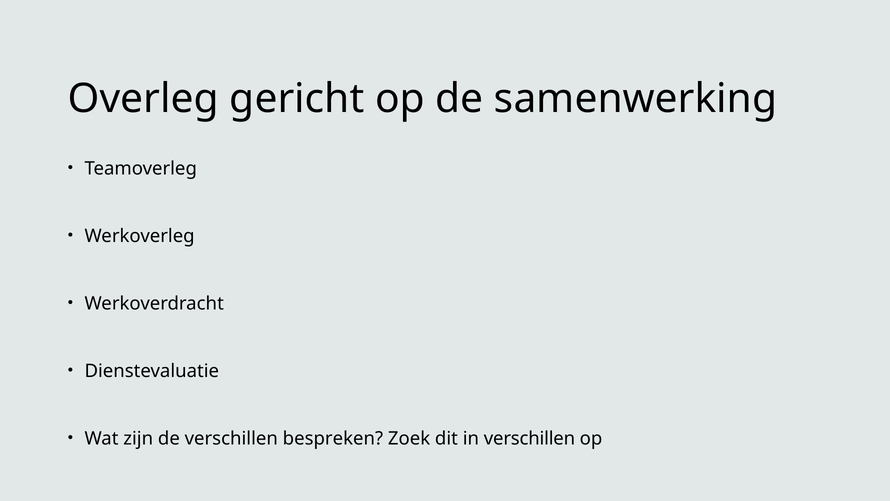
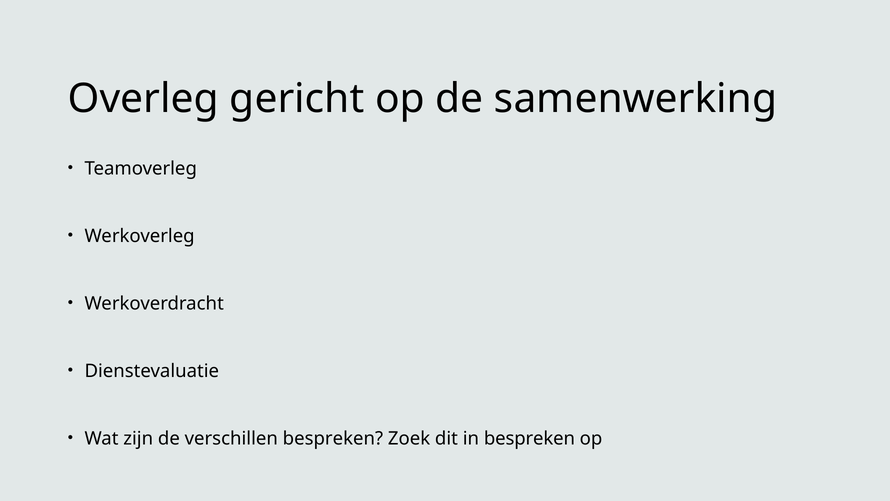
in verschillen: verschillen -> bespreken (529, 438)
